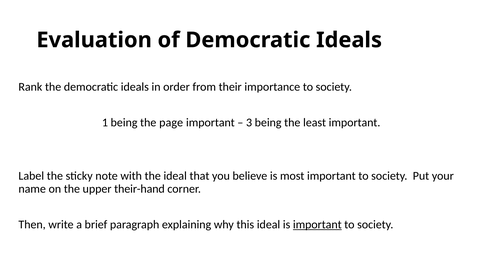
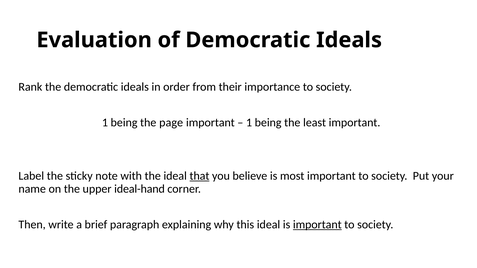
3: 3 -> 1 (249, 123)
that underline: none -> present (199, 176)
their-hand: their-hand -> ideal-hand (140, 189)
